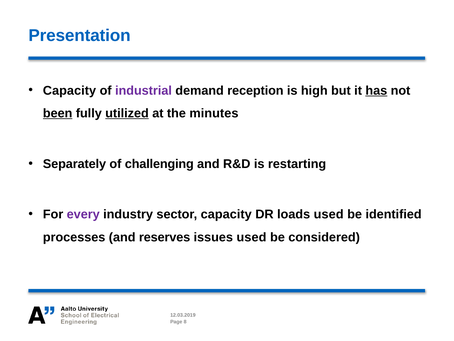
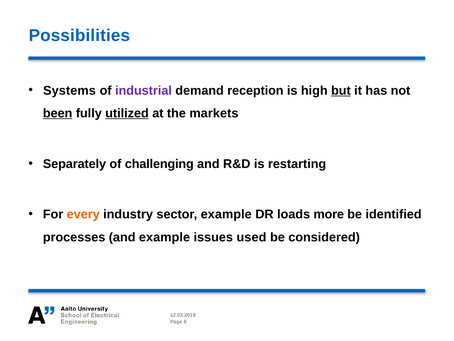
Presentation: Presentation -> Possibilities (79, 36)
Capacity: Capacity -> Systems (69, 90)
but underline: none -> present (341, 90)
has underline: present -> none (376, 90)
minutes: minutes -> markets (214, 113)
every colour: purple -> orange (83, 214)
sector capacity: capacity -> example (226, 214)
loads used: used -> more (329, 214)
and reserves: reserves -> example (165, 237)
